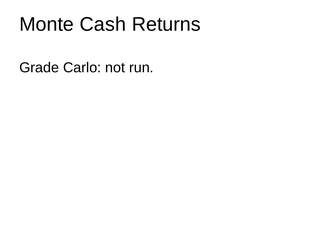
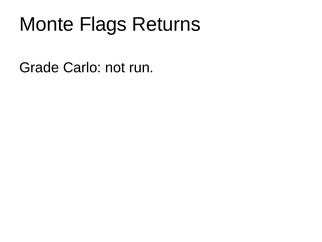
Cash: Cash -> Flags (103, 24)
